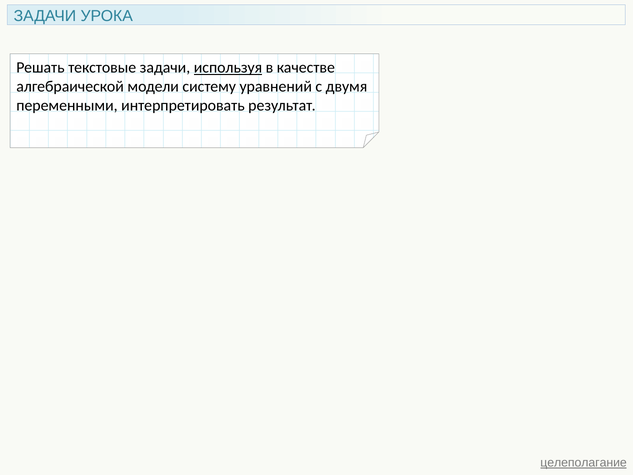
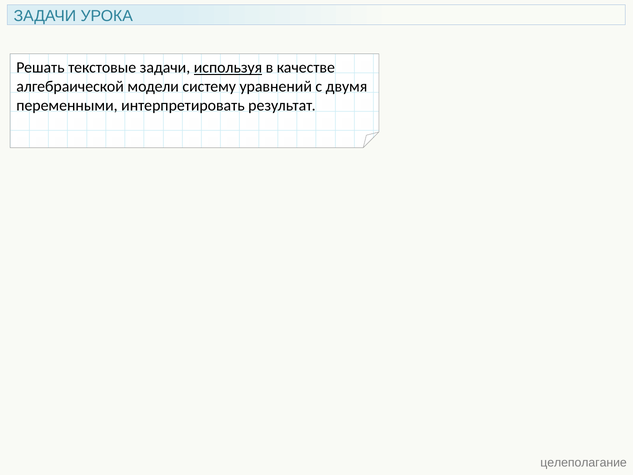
целеполагание underline: present -> none (584, 462)
